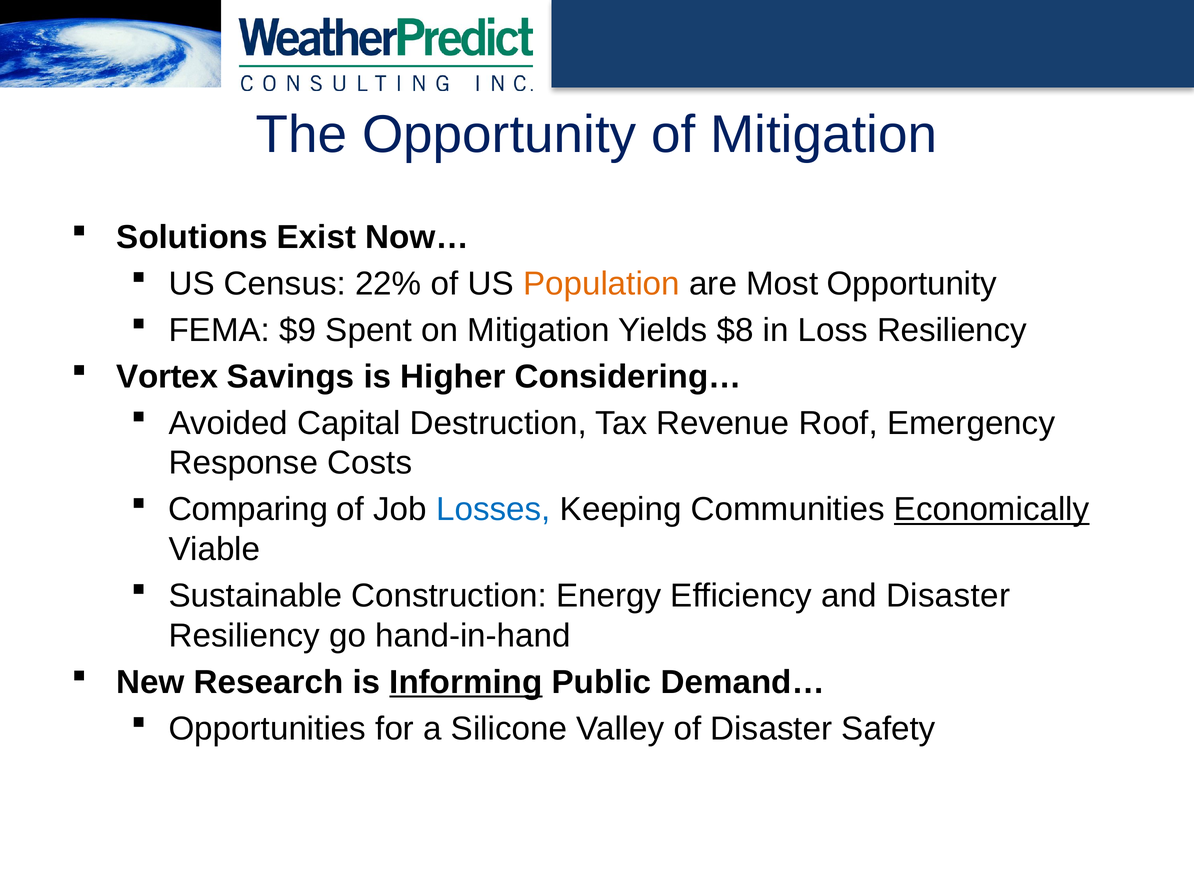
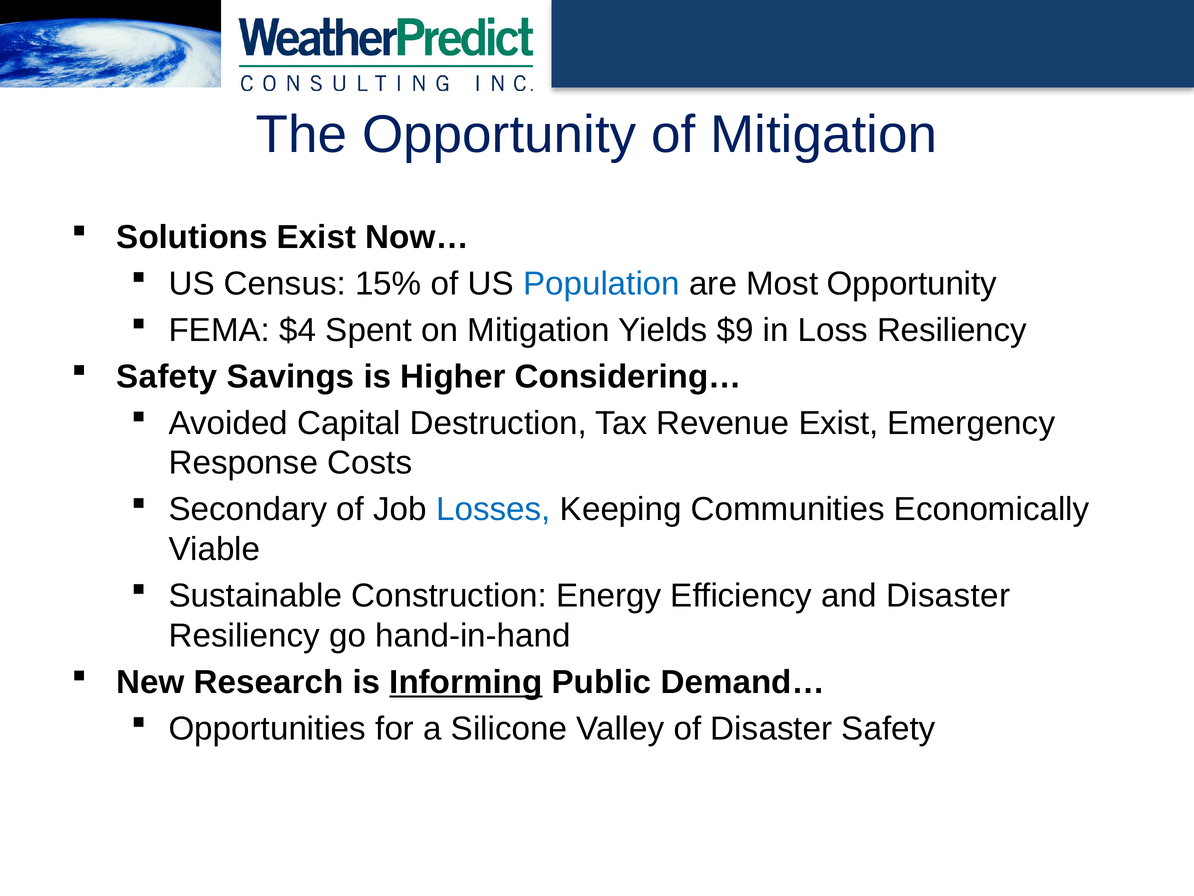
22%: 22% -> 15% (388, 284)
Population colour: orange -> blue (601, 284)
$9: $9 -> $4 (298, 330)
$8: $8 -> $9 (735, 330)
Vortex: Vortex -> Safety (167, 376)
Revenue Roof: Roof -> Exist (838, 423)
Comparing: Comparing -> Secondary (248, 509)
Economically underline: present -> none (992, 509)
